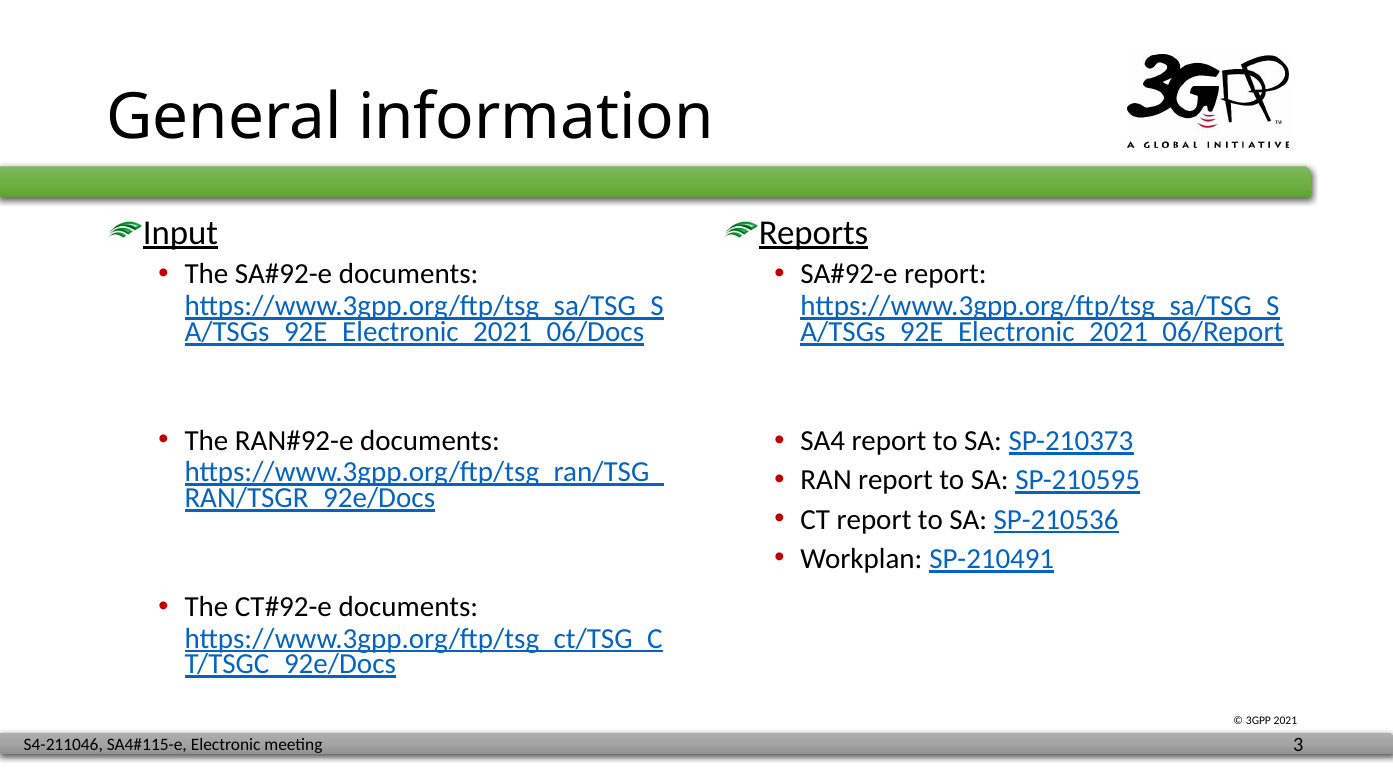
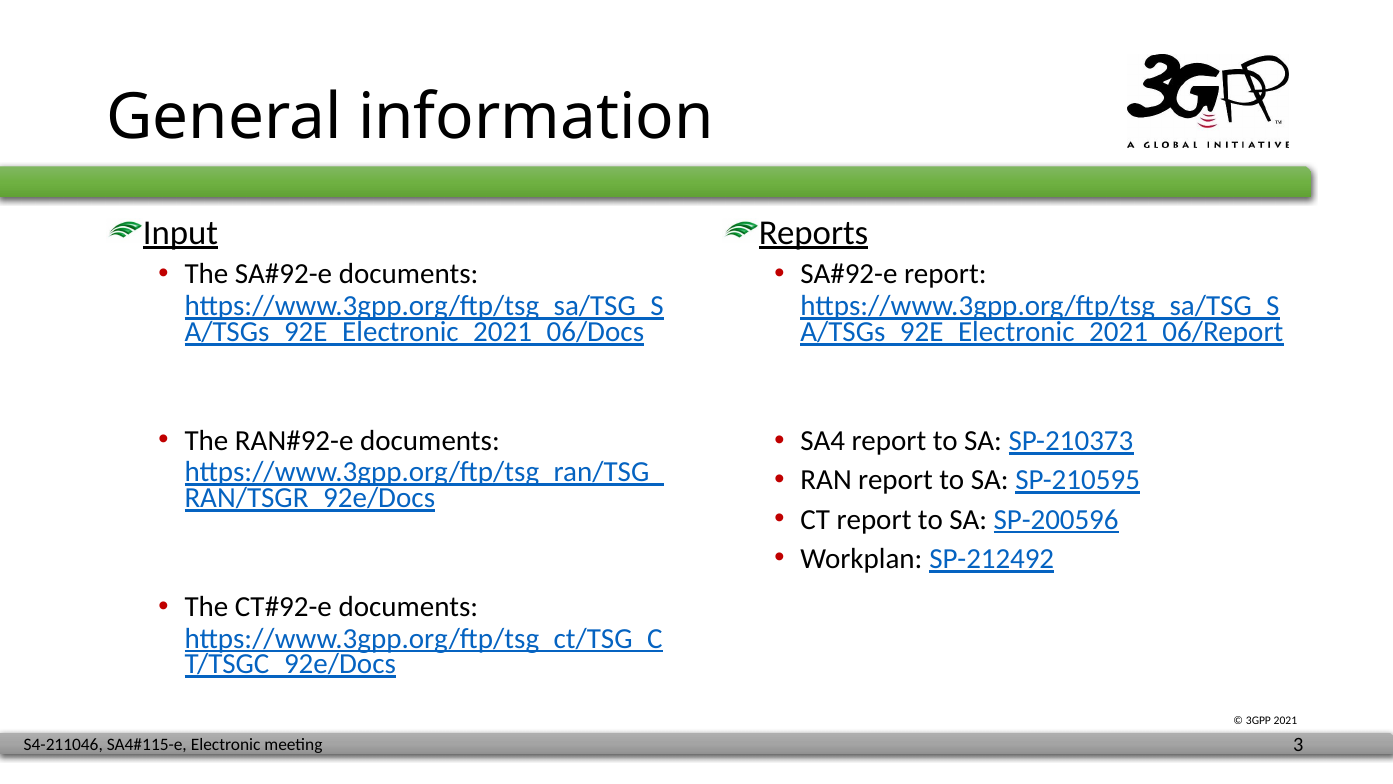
SP-210536: SP-210536 -> SP-200596 (1056, 519)
SP-210491: SP-210491 -> SP-212492 (992, 558)
